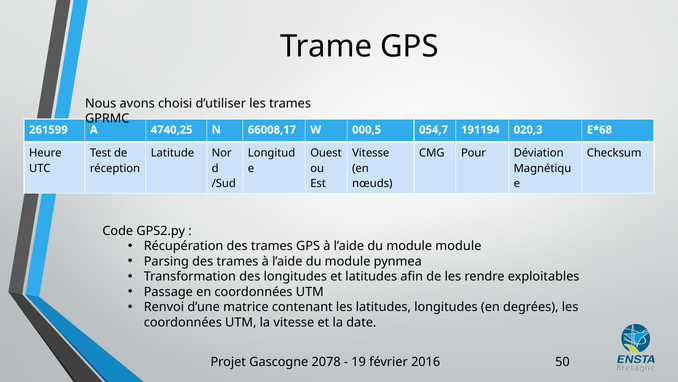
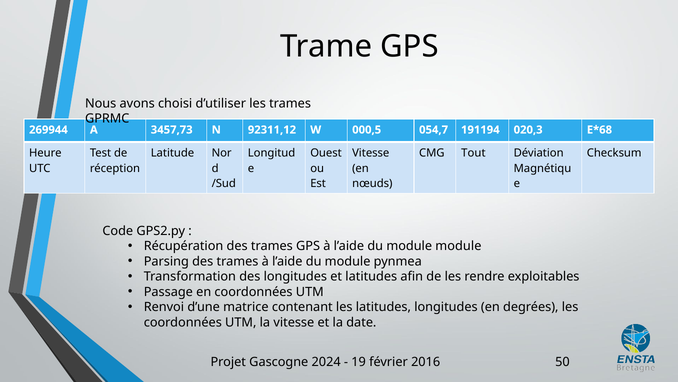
261599: 261599 -> 269944 (48, 130)
4740,25: 4740,25 -> 3457,73 (172, 130)
66008,17: 66008,17 -> 92311,12 (272, 130)
Pour: Pour -> Tout (473, 153)
2078: 2078 -> 2024 (326, 361)
